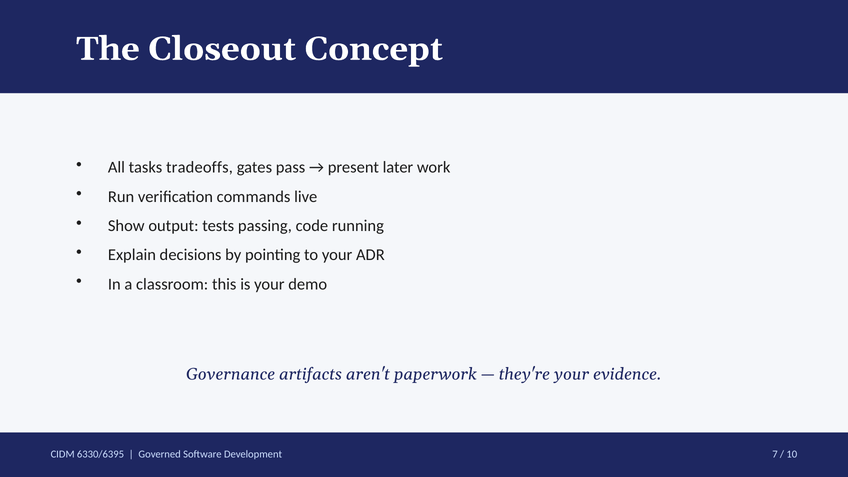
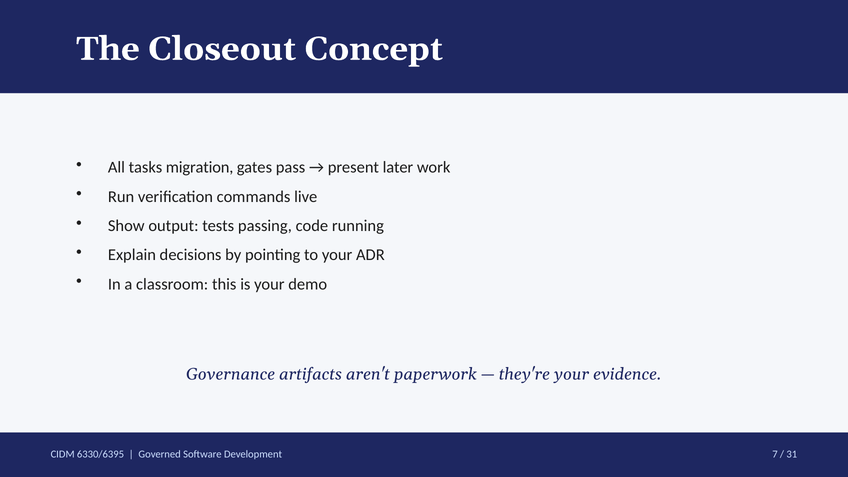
tradeoffs: tradeoffs -> migration (200, 167)
10: 10 -> 31 (792, 454)
